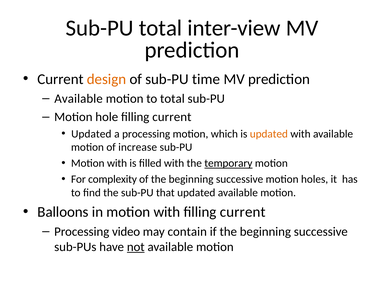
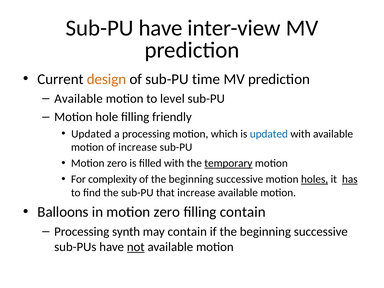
Sub-PU total: total -> have (161, 28)
to total: total -> level (172, 99)
hole filling current: current -> friendly (172, 117)
updated colour: orange -> blue (269, 134)
with: with -> zero (117, 163)
holes underline: none -> present (315, 179)
has underline: none -> present (350, 179)
that updated: updated -> increase (196, 193)
in motion with: with -> zero (167, 212)
current: current -> contain (243, 212)
video: video -> synth (126, 232)
